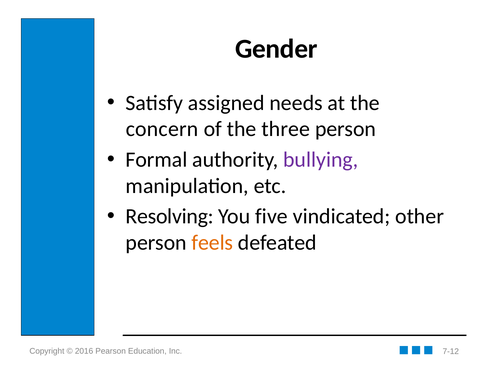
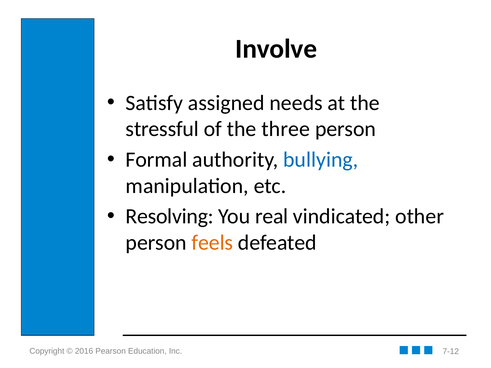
Gender: Gender -> Involve (276, 49)
concern: concern -> stressful (162, 129)
bullying colour: purple -> blue (321, 160)
five: five -> real (272, 217)
